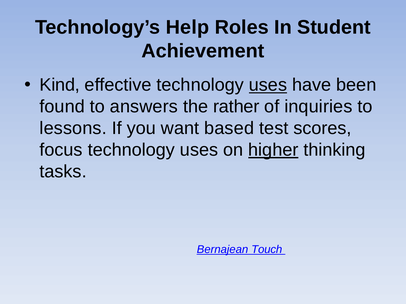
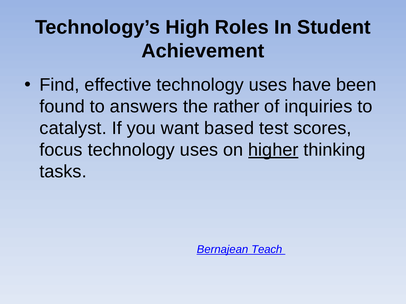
Help: Help -> High (188, 27)
Kind: Kind -> Find (60, 85)
uses underline: present -> none (268, 85)
lessons: lessons -> catalyst (73, 128)
Touch: Touch -> Teach (267, 250)
